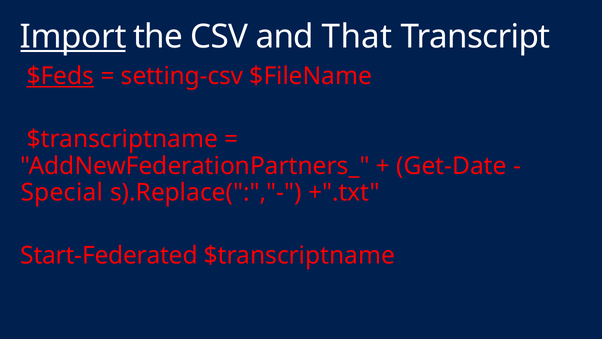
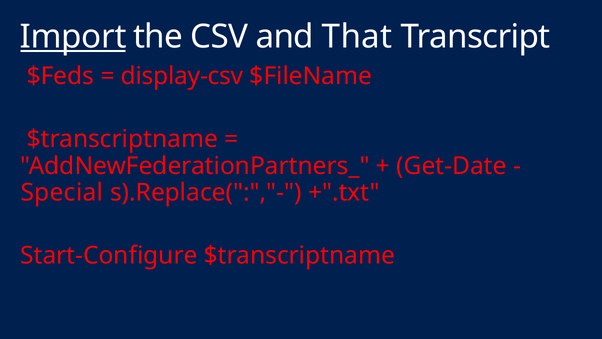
$Feds underline: present -> none (60, 76)
setting-csv: setting-csv -> display-csv (182, 76)
Start-Federated: Start-Federated -> Start-Configure (109, 255)
